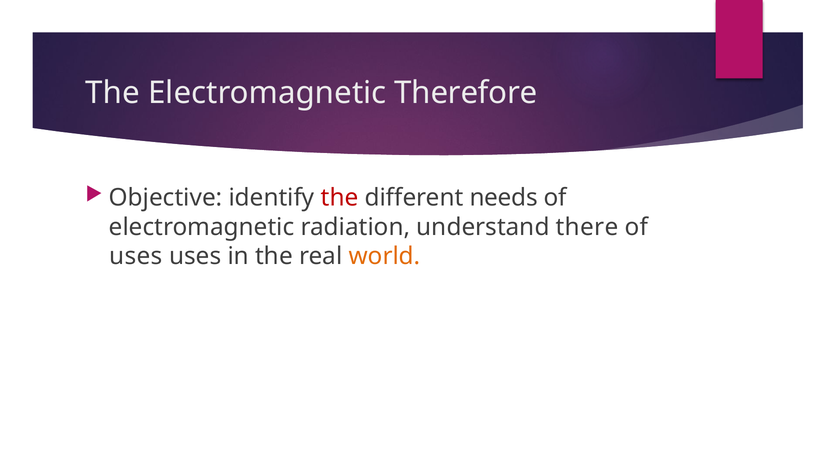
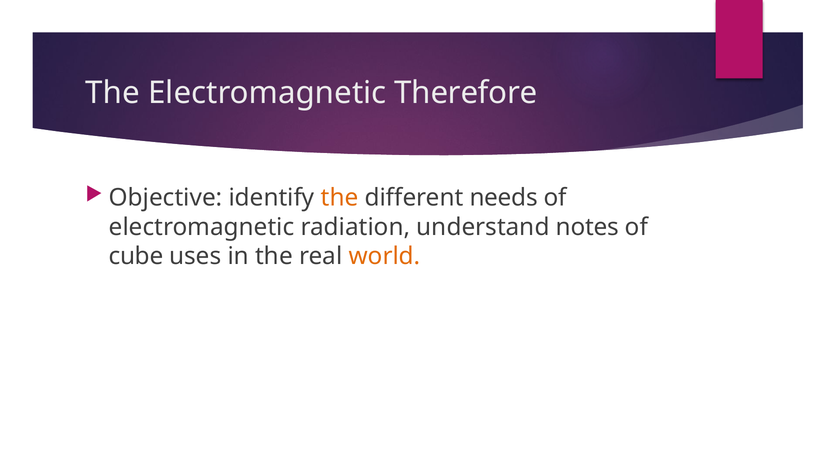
the colour: red -> orange (340, 198)
there: there -> notes (587, 227)
uses: uses -> cube (136, 256)
